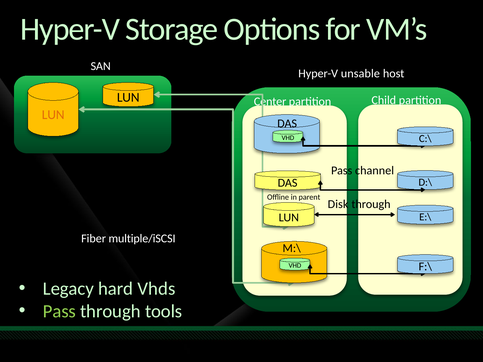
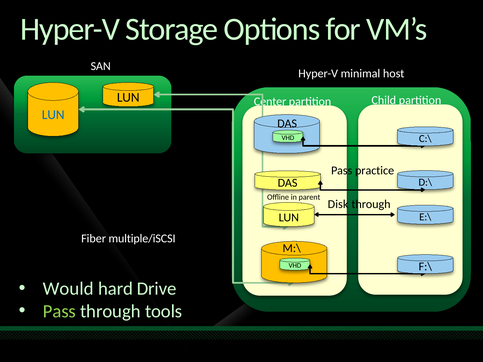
unsable: unsable -> minimal (360, 74)
LUN colour: orange -> blue (53, 115)
channel: channel -> practice (375, 171)
Legacy: Legacy -> Would (68, 289)
Vhds: Vhds -> Drive (157, 289)
